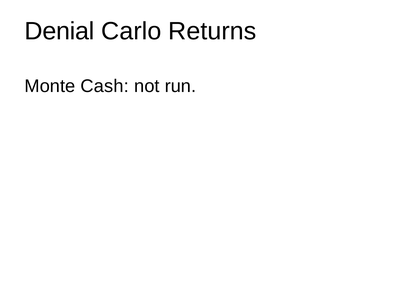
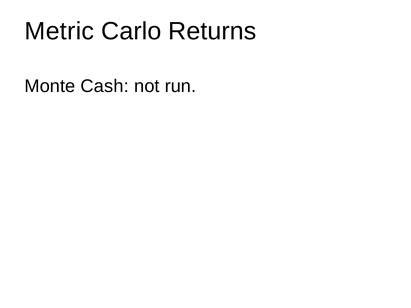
Denial: Denial -> Metric (59, 31)
